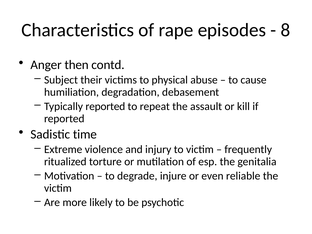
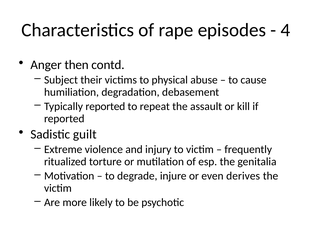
8: 8 -> 4 (285, 30)
time: time -> guilt (85, 134)
reliable: reliable -> derives (243, 176)
